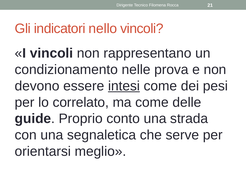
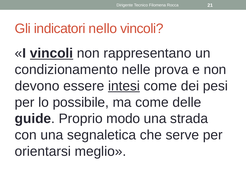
vincoli underline: none -> present (52, 53)
correlato: correlato -> possibile (81, 103)
conto: conto -> modo (123, 119)
